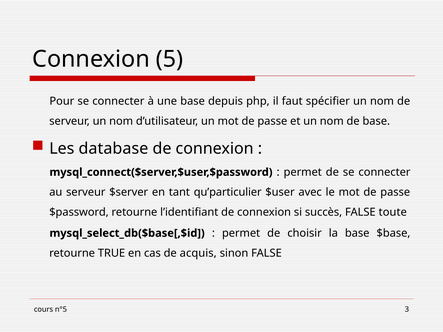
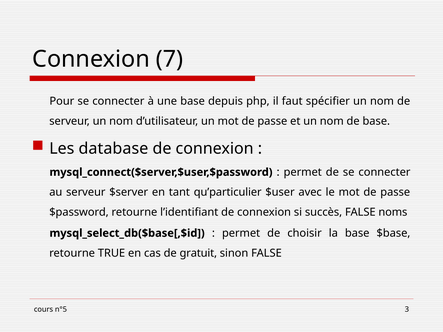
5: 5 -> 7 (170, 59)
toute: toute -> noms (393, 212)
acquis: acquis -> gratuit (198, 253)
